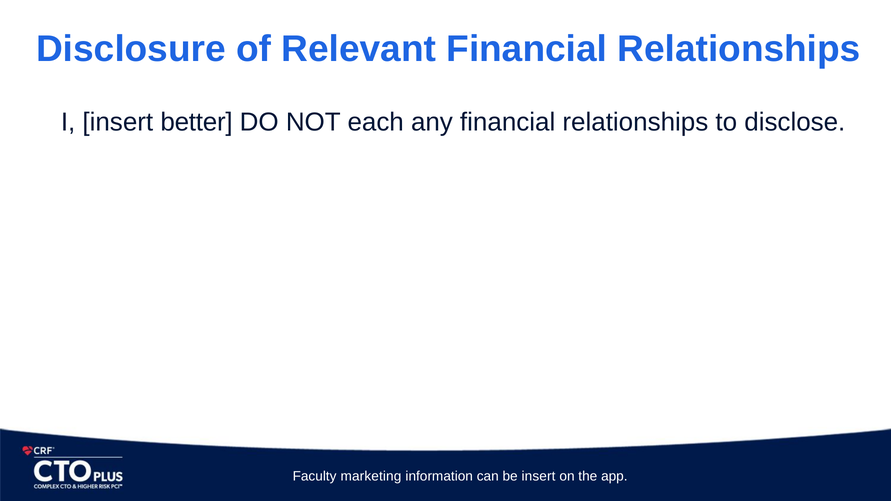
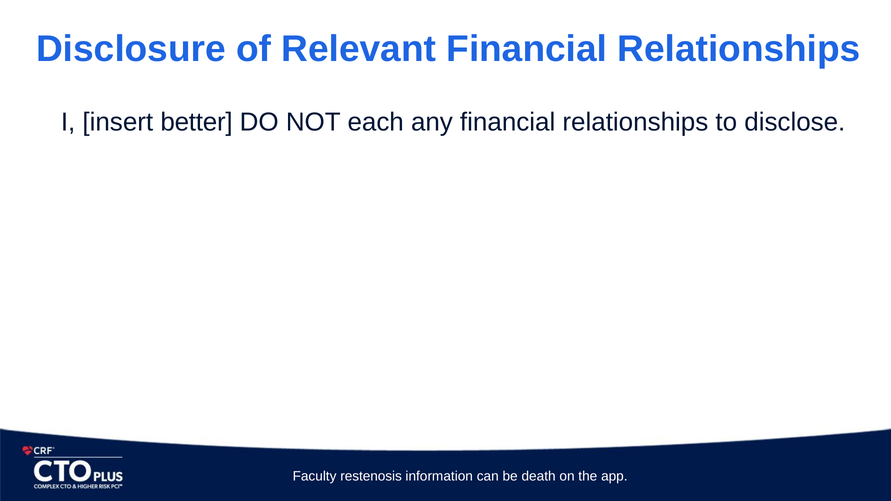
marketing: marketing -> restenosis (371, 476)
be insert: insert -> death (539, 476)
